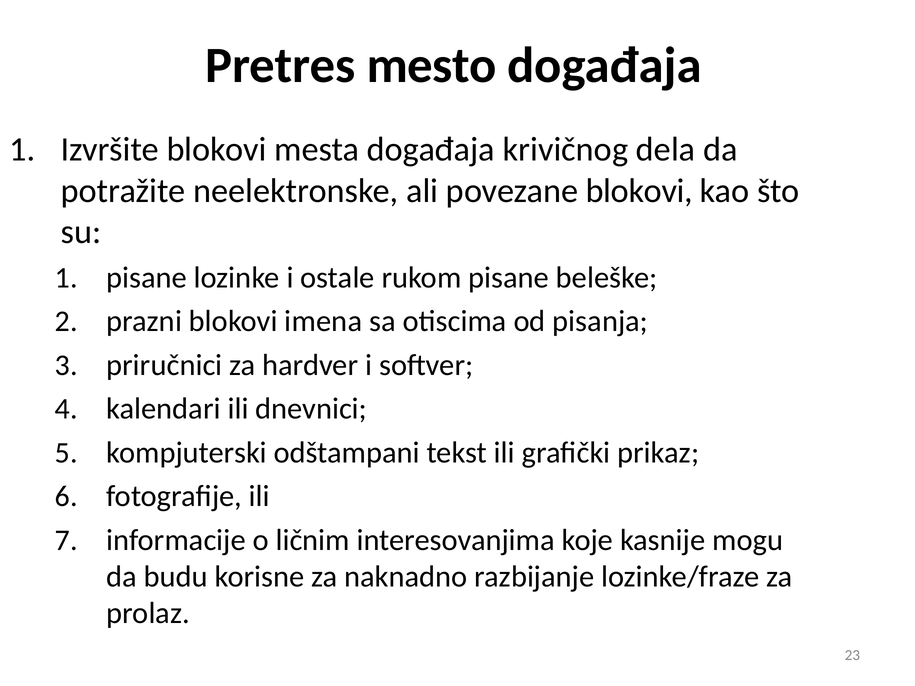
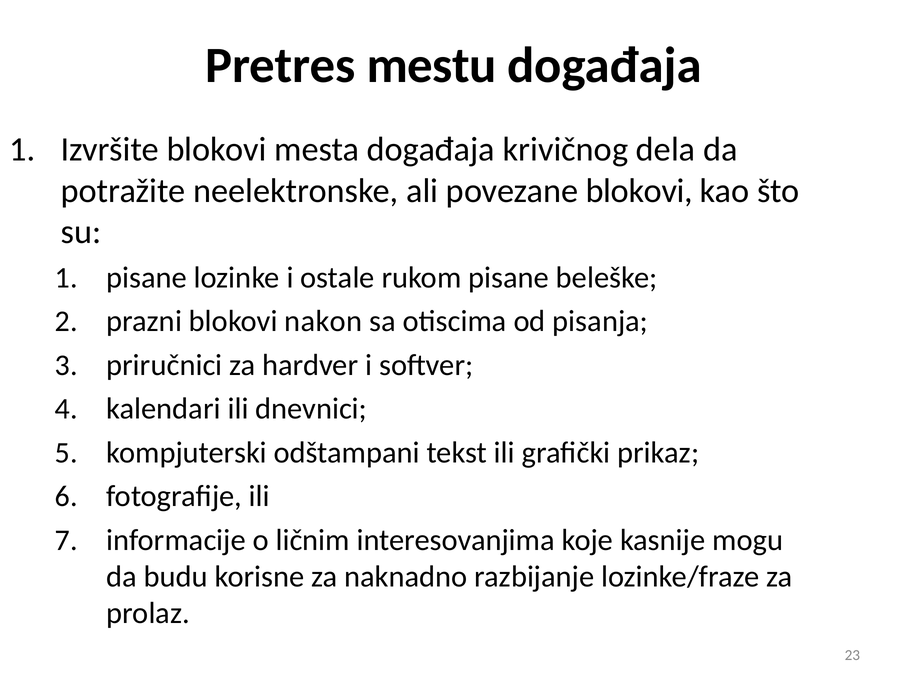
mesto: mesto -> mestu (432, 66)
imena: imena -> nakon (323, 322)
